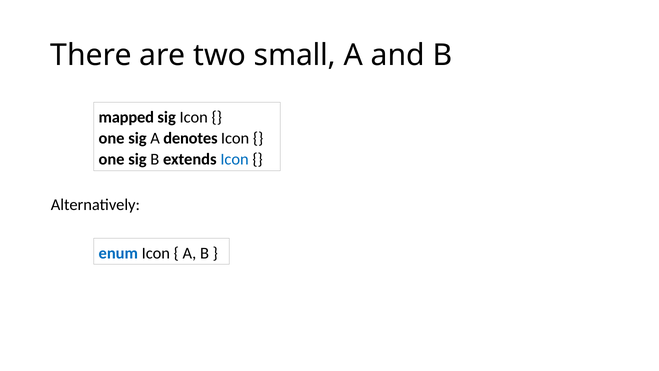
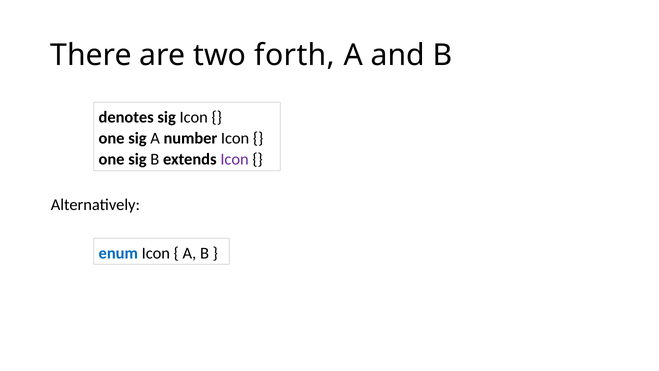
small: small -> forth (295, 55)
mapped: mapped -> denotes (126, 117)
denotes: denotes -> number (190, 138)
Icon colour: blue -> purple (235, 159)
